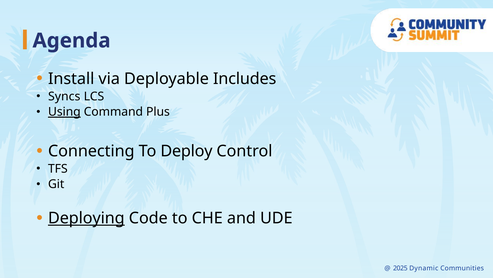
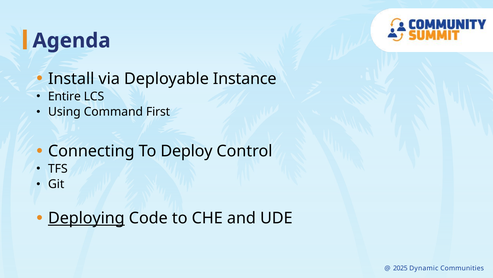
Includes: Includes -> Instance (245, 79)
Syncs: Syncs -> Entire (64, 96)
Using underline: present -> none (64, 112)
Plus: Plus -> First (158, 112)
